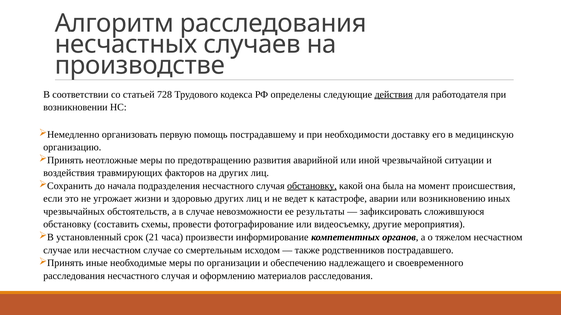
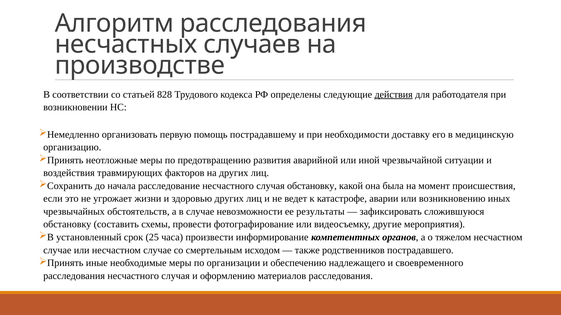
728: 728 -> 828 (165, 95)
подразделения: подразделения -> расследование (169, 186)
обстановку underline: present -> none (312, 186)
21: 21 -> 25 (152, 238)
